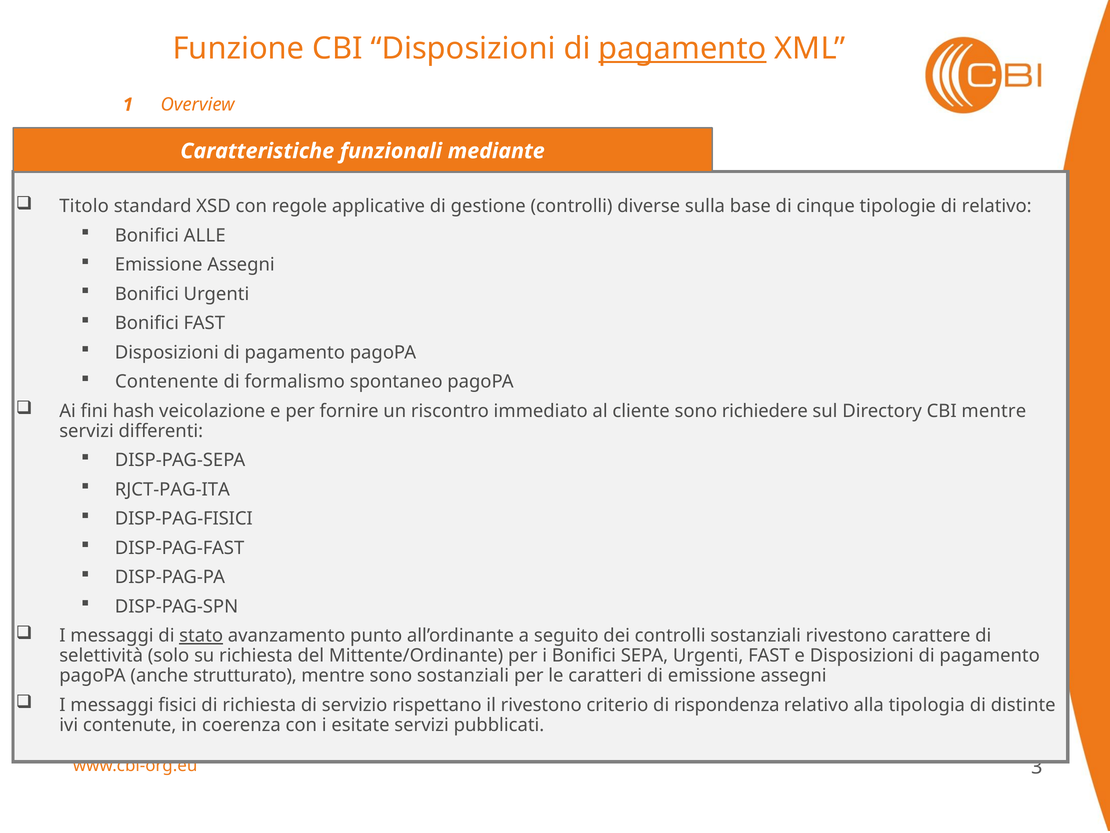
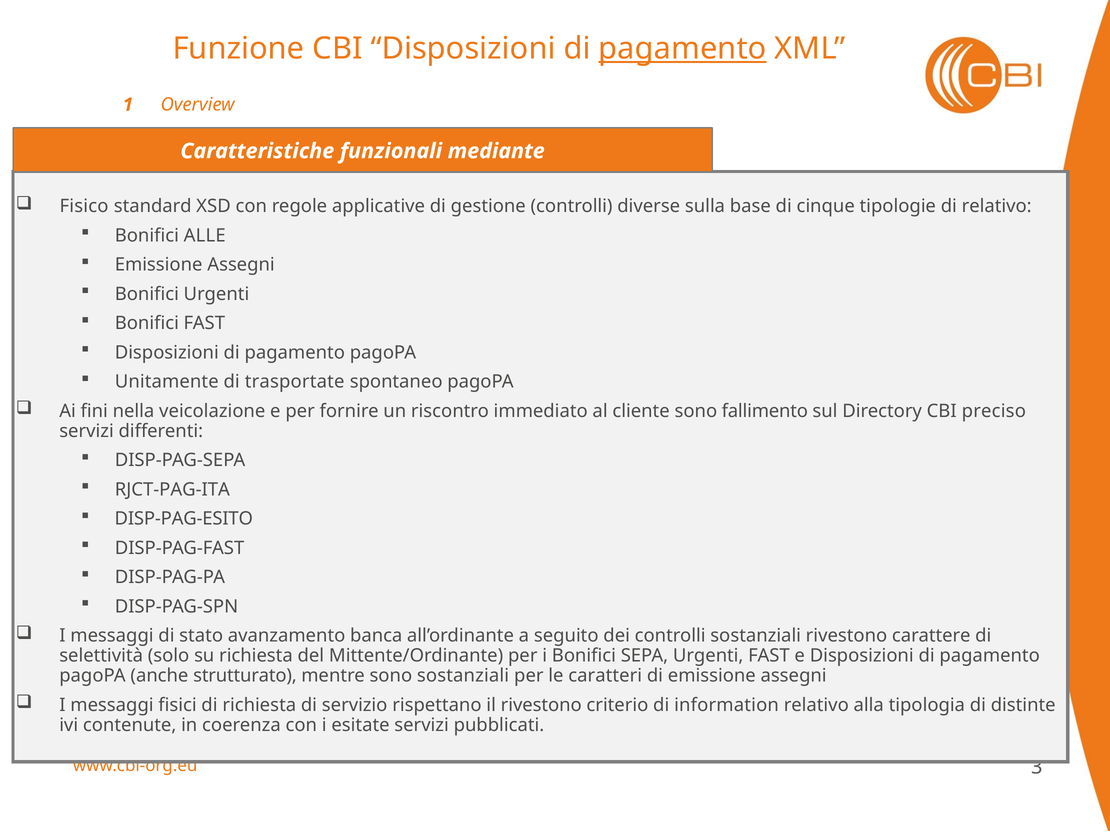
Titolo: Titolo -> Fisico (84, 206)
Contenente: Contenente -> Unitamente (167, 382)
formalismo: formalismo -> trasportate (295, 382)
hash: hash -> nella (134, 411)
richiedere: richiedere -> fallimento (765, 411)
CBI mentre: mentre -> preciso (994, 411)
DISP-PAG-FISICI: DISP-PAG-FISICI -> DISP-PAG-ESITO (184, 518)
stato underline: present -> none (201, 635)
punto: punto -> banca (376, 635)
rispondenza: rispondenza -> information (727, 705)
